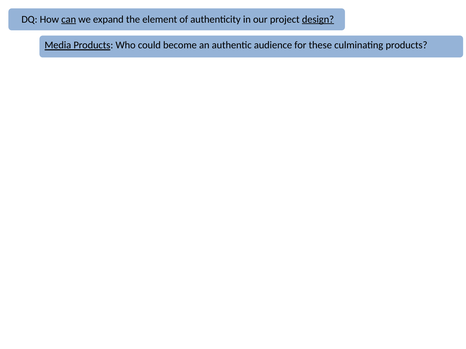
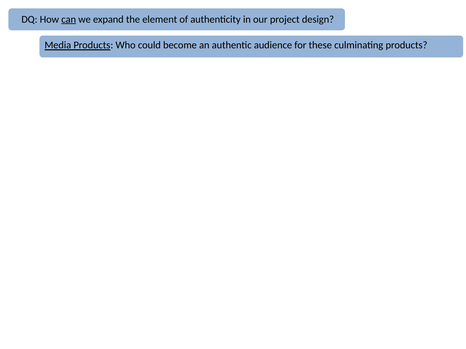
design underline: present -> none (318, 19)
